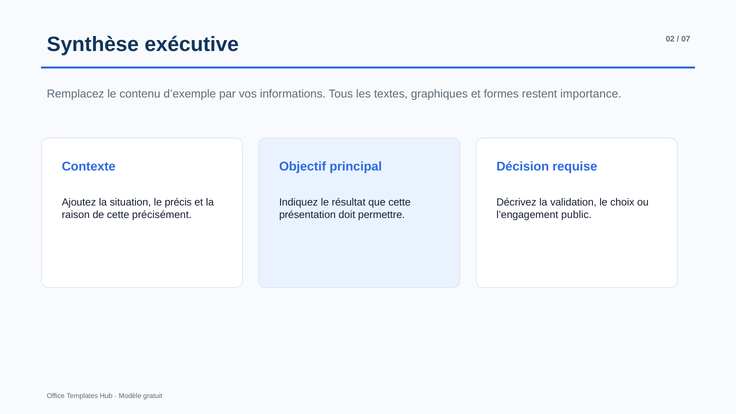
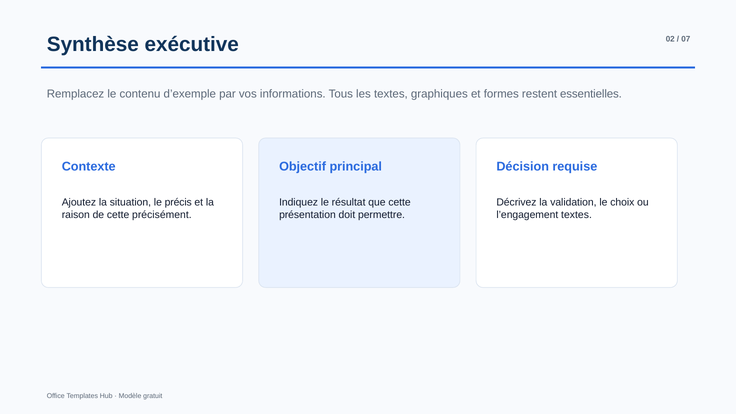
importance: importance -> essentielles (591, 94)
l’engagement public: public -> textes (576, 215)
